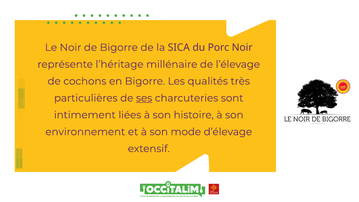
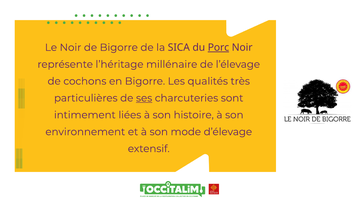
Porc underline: none -> present (218, 47)
